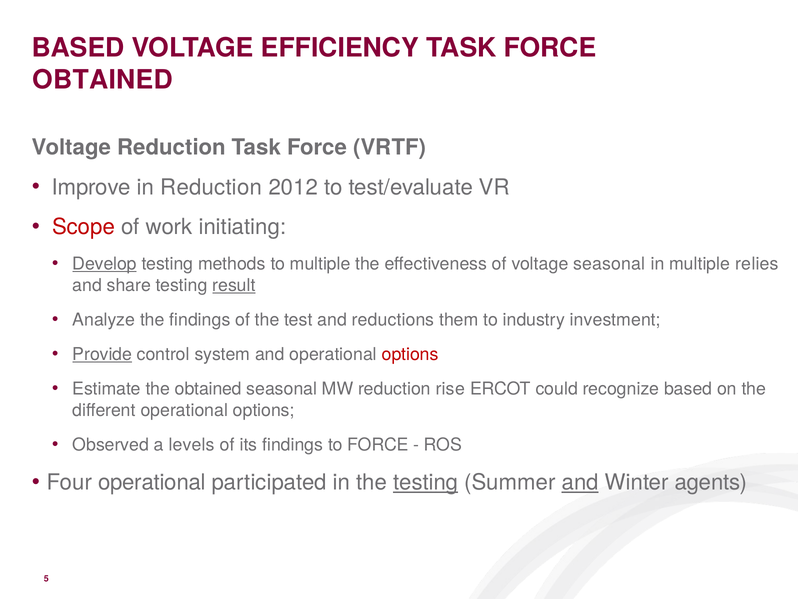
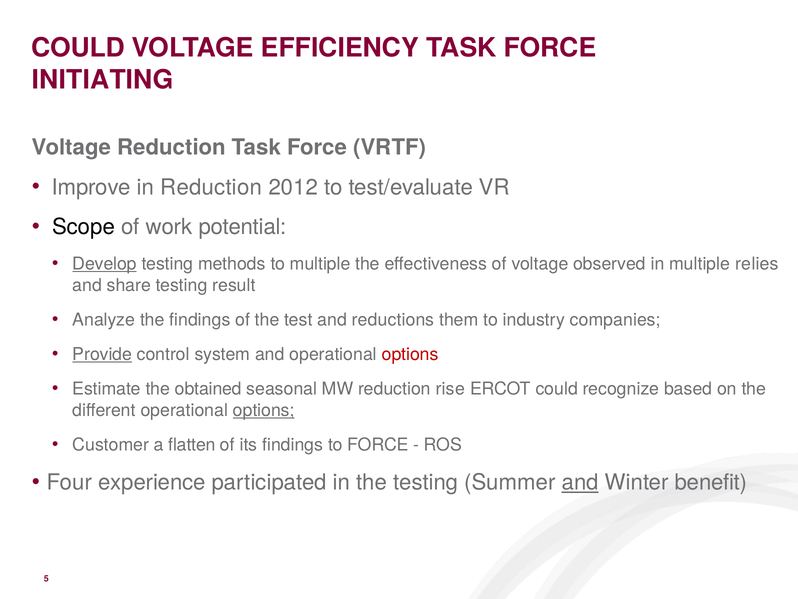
BASED: BASED -> COULD (78, 48)
OBTAINED: OBTAINED -> INITIATING (103, 80)
Scope colour: red -> black (84, 227)
initiating: initiating -> potential (243, 227)
voltage seasonal: seasonal -> observed (609, 264)
result underline: present -> none (234, 285)
investment: investment -> companies (615, 320)
options underline: none -> present (264, 410)
Observed: Observed -> Customer (111, 445)
levels: levels -> flatten (192, 445)
Four operational: operational -> experience (152, 482)
testing underline: present -> none (426, 482)
agents: agents -> benefit (711, 482)
